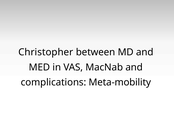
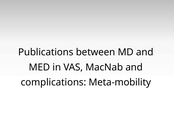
Christopher: Christopher -> Publications (46, 52)
